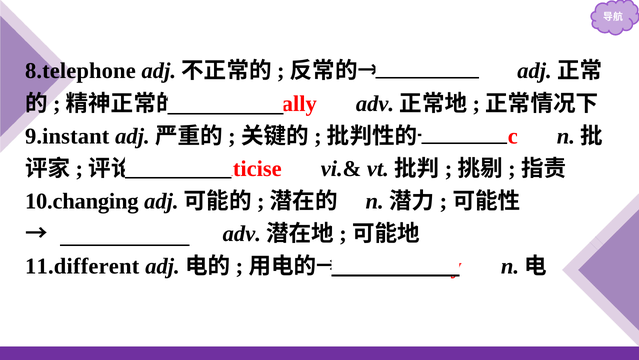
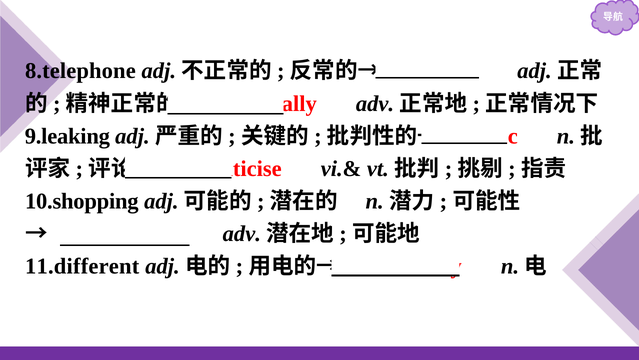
9.instant: 9.instant -> 9.leaking (67, 136)
10.changing: 10.changing -> 10.shopping (82, 201)
